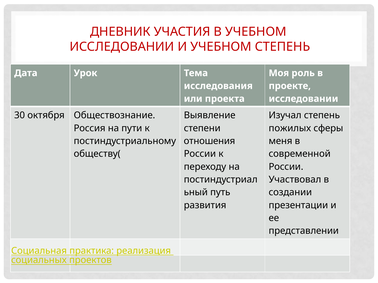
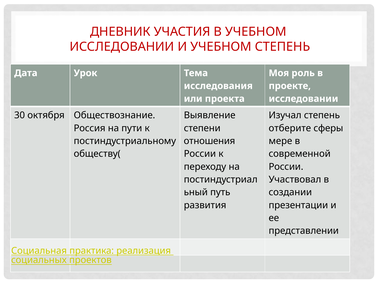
пожилых: пожилых -> отберите (290, 128)
меня: меня -> мере (280, 141)
